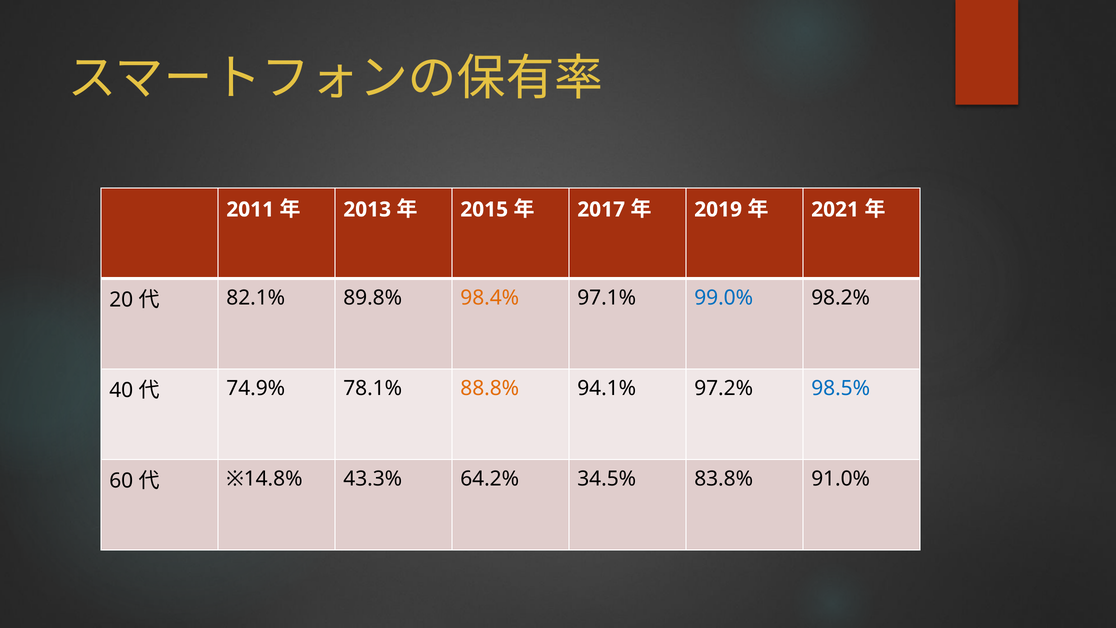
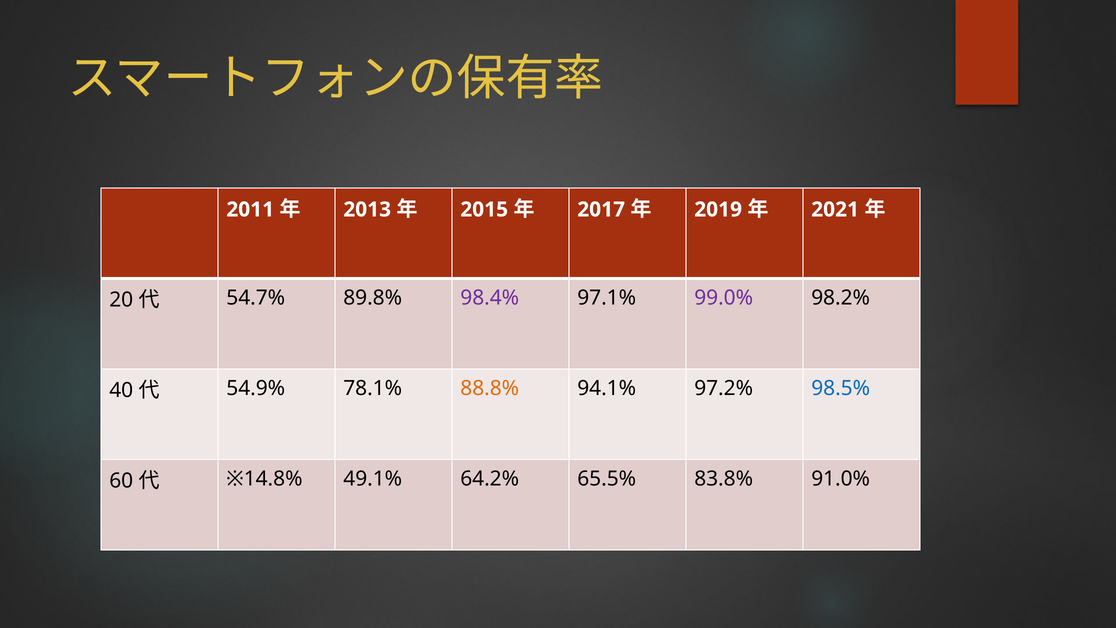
82.1%: 82.1% -> 54.7% (256, 298)
98.4% colour: orange -> purple (490, 298)
99.0% colour: blue -> purple (724, 298)
74.9%: 74.9% -> 54.9% (256, 388)
43.3%: 43.3% -> 49.1% (373, 479)
34.5%: 34.5% -> 65.5% (607, 479)
